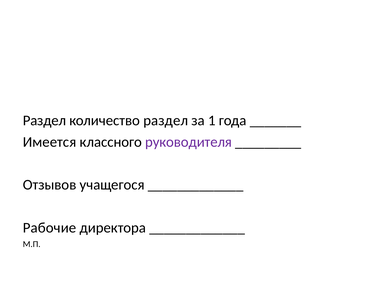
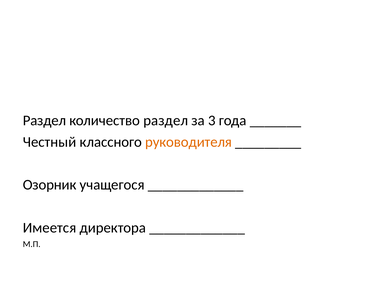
1: 1 -> 3 (212, 120)
Имеется: Имеется -> Честный (50, 142)
руководителя colour: purple -> orange (189, 142)
Отзывов: Отзывов -> Озорник (50, 185)
Рабочие: Рабочие -> Имеется (50, 228)
